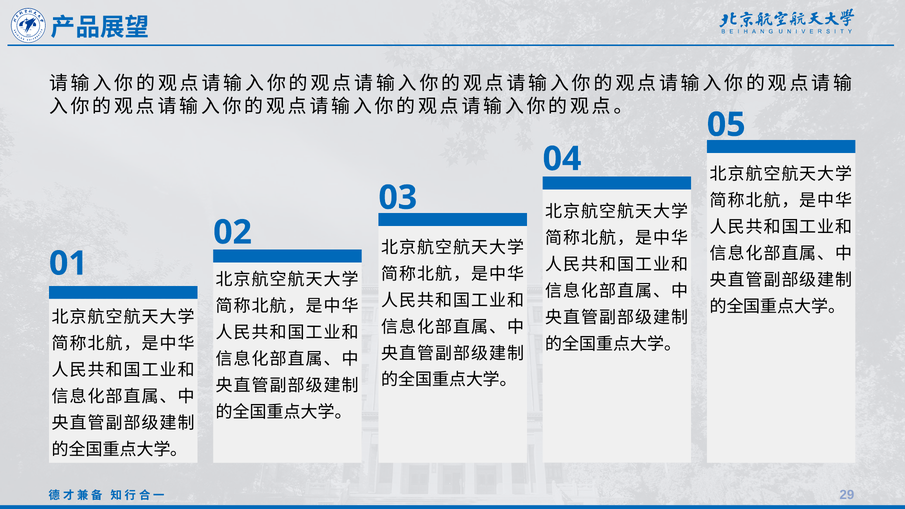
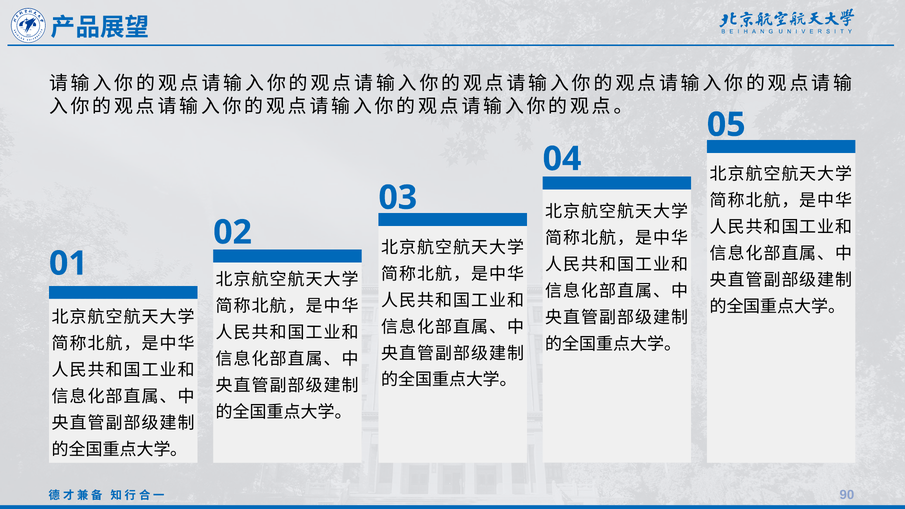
29: 29 -> 90 (847, 495)
